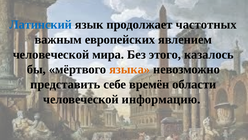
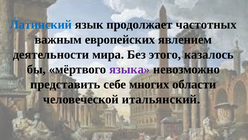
человеческой: человеческой -> деятельности (51, 54)
языка colour: orange -> purple (130, 69)
времён: времён -> многих (149, 84)
информацию: информацию -> итальянский (161, 99)
